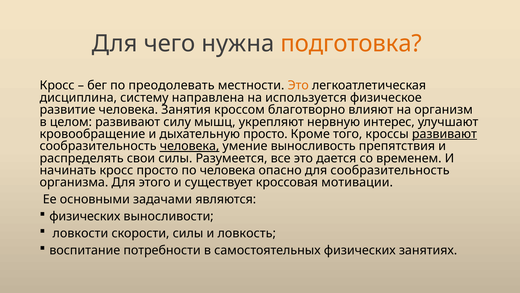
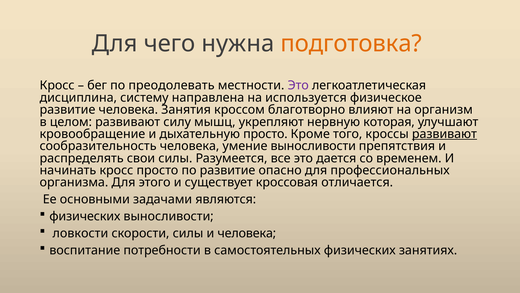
Это colour: orange -> purple (298, 85)
интерес: интерес -> которая (389, 122)
человека underline: present -> none (190, 146)
умение выносливость: выносливость -> выносливости (313, 146)
по человека: человека -> развитие (228, 170)
для сообразительность: сообразительность -> профессиональных (390, 170)
мотивации: мотивации -> отличается (357, 182)
и ловкость: ловкость -> человека (247, 233)
